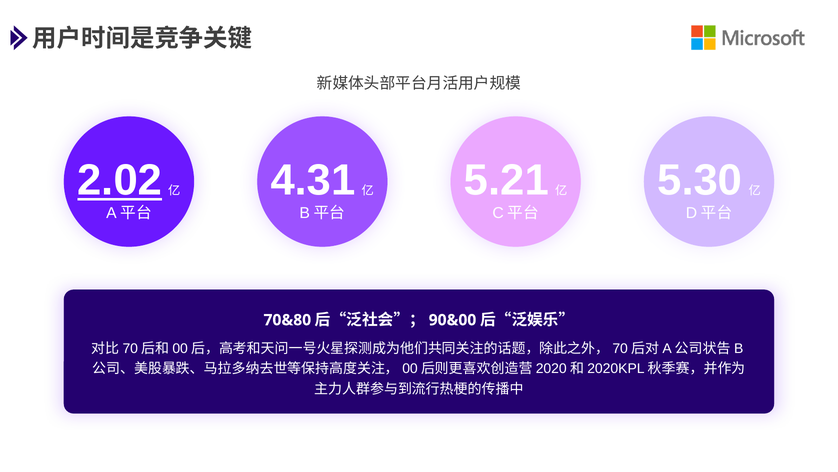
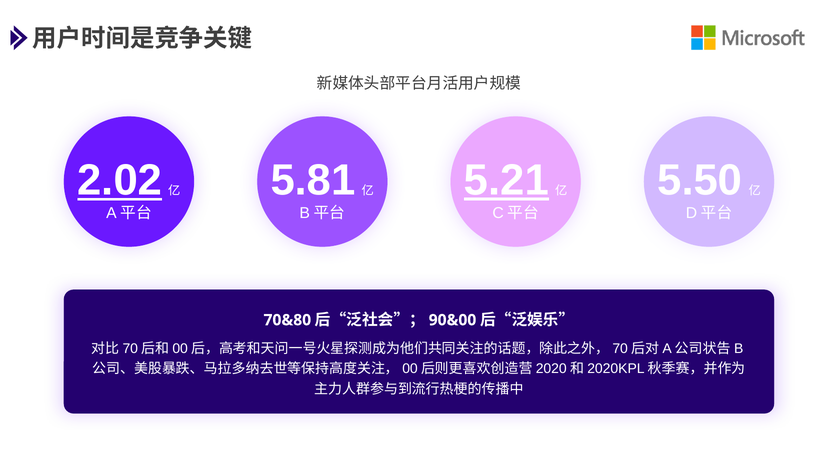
4.31: 4.31 -> 5.81 (313, 180)
5.21 underline: none -> present (506, 180)
5.30: 5.30 -> 5.50 (700, 180)
